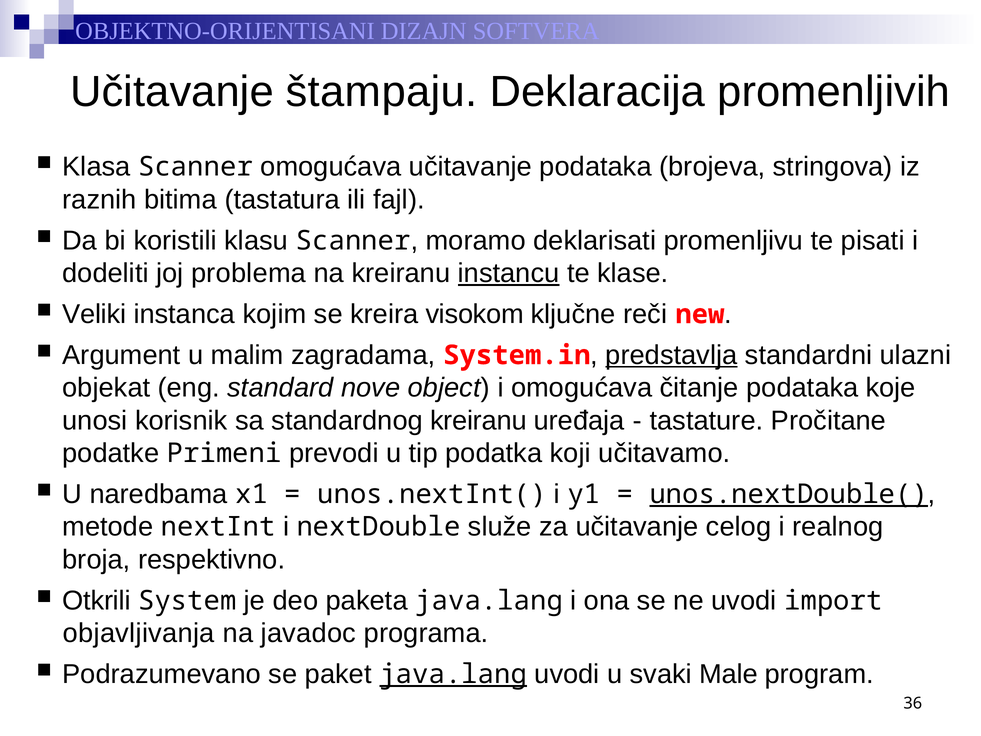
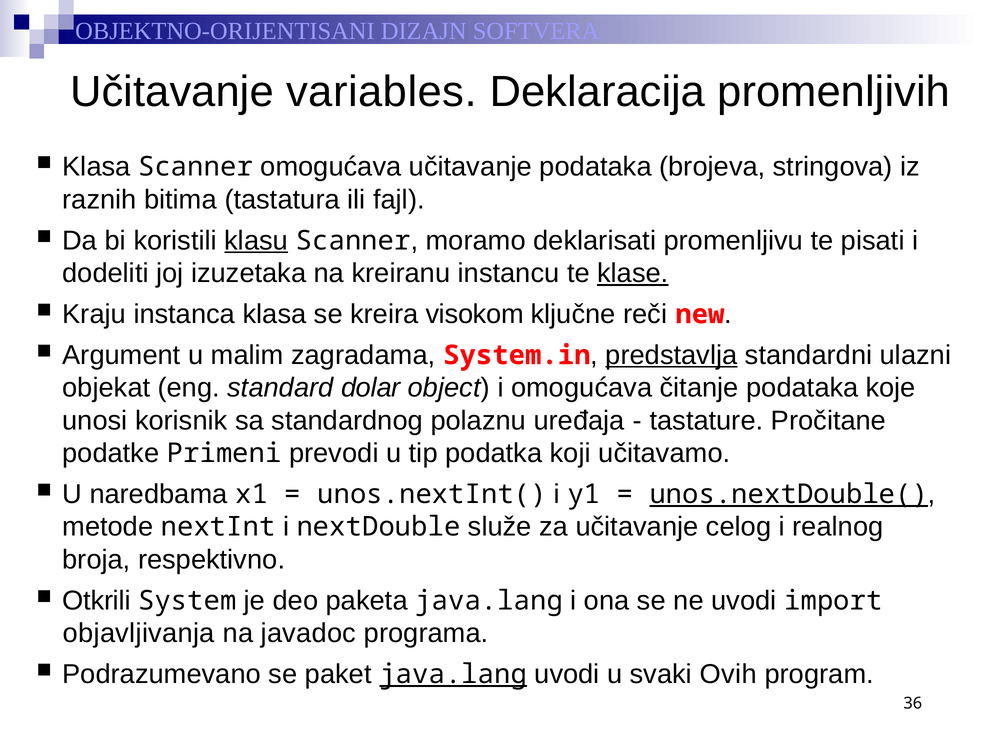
štampaju: štampaju -> variables (381, 92)
klasu underline: none -> present (256, 240)
problema: problema -> izuzetaka (249, 273)
instancu underline: present -> none (509, 273)
klase underline: none -> present (633, 273)
Veliki: Veliki -> Kraju (94, 314)
instanca kojim: kojim -> klasa (274, 314)
nove: nove -> dolar (371, 388)
standardnog kreiranu: kreiranu -> polaznu (478, 420)
Male: Male -> Ovih (728, 674)
